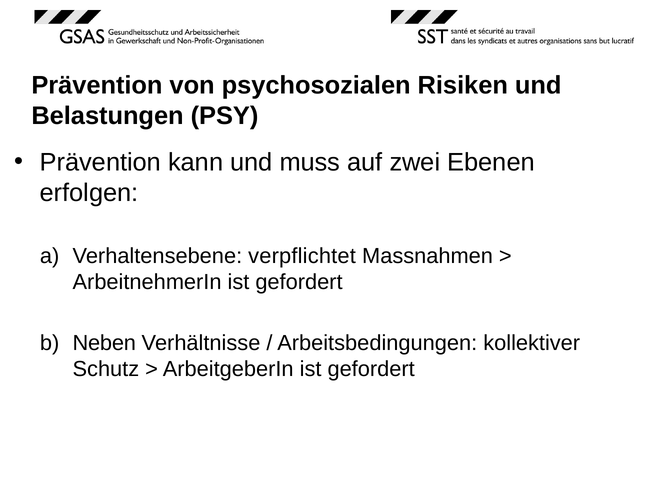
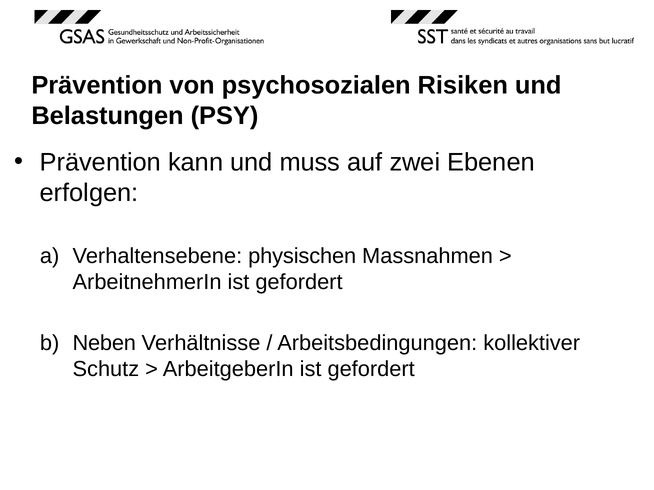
verpflichtet: verpflichtet -> physischen (302, 256)
